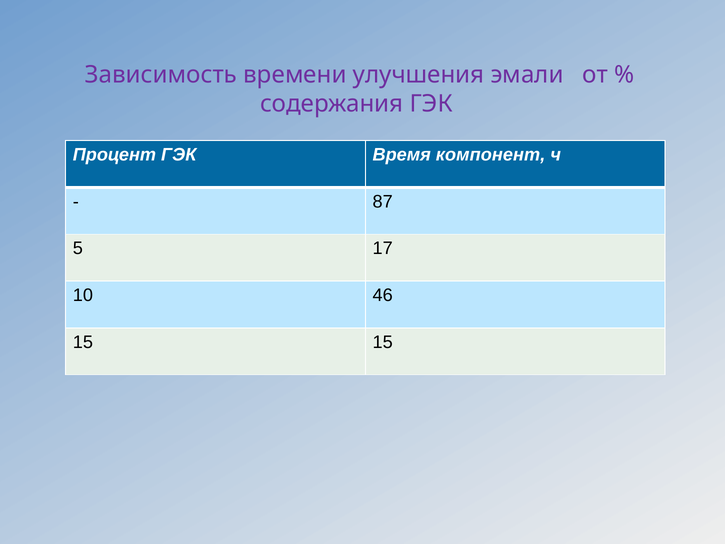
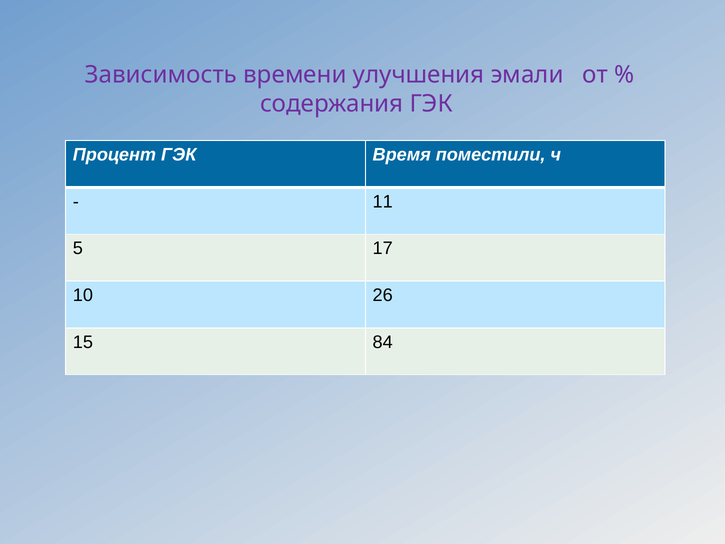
компонент: компонент -> поместили (491, 155)
87: 87 -> 11 (383, 201)
46: 46 -> 26 (383, 295)
15 15: 15 -> 84 (383, 342)
